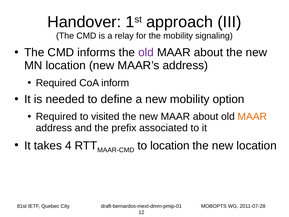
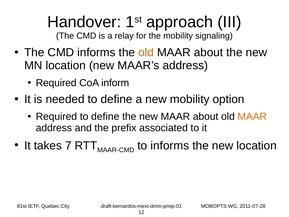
old colour: purple -> orange (146, 52)
Required to visited: visited -> define (105, 116)
4: 4 -> 7 (68, 145)
to location: location -> informs (170, 145)
